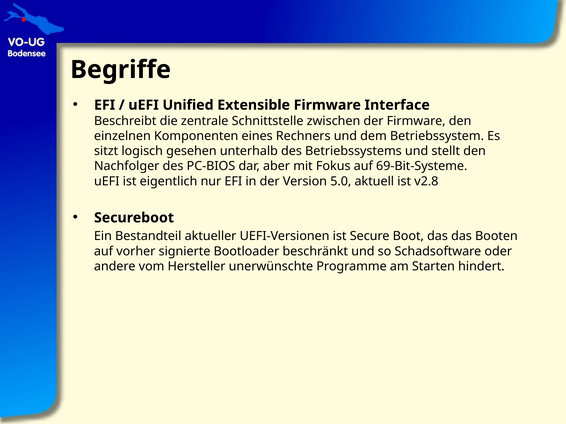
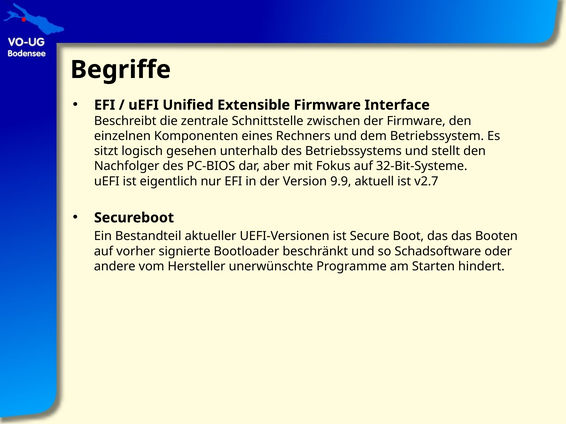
69-Bit-Systeme: 69-Bit-Systeme -> 32-Bit-Systeme (422, 166)
5.0: 5.0 -> 9.9 (341, 181)
v2.8: v2.8 -> v2.7 (426, 181)
